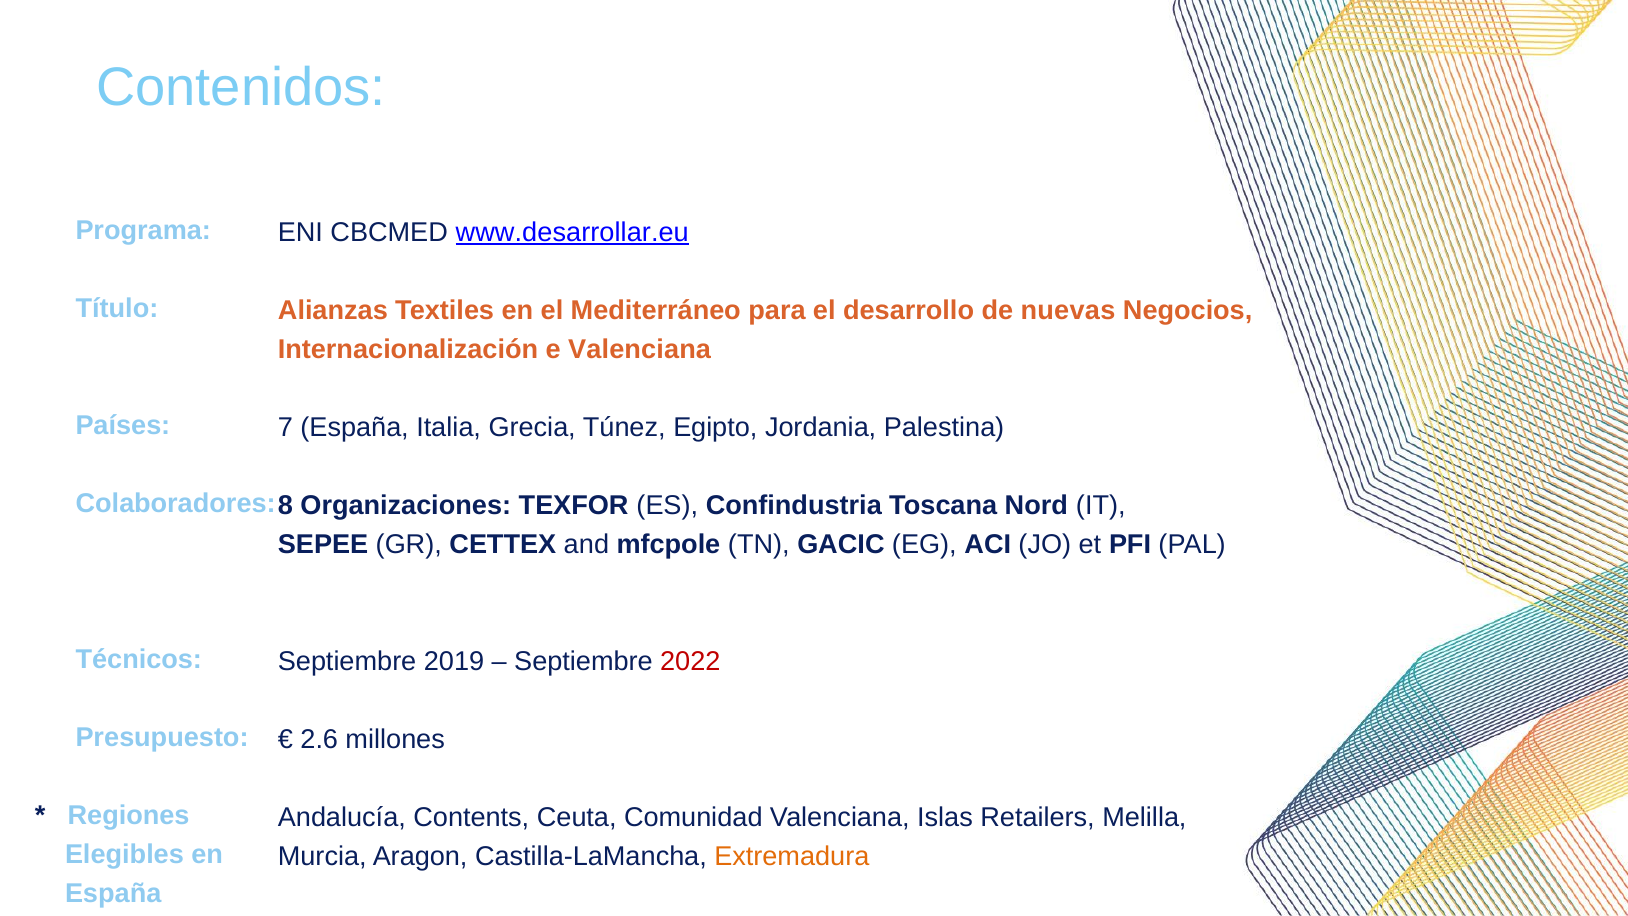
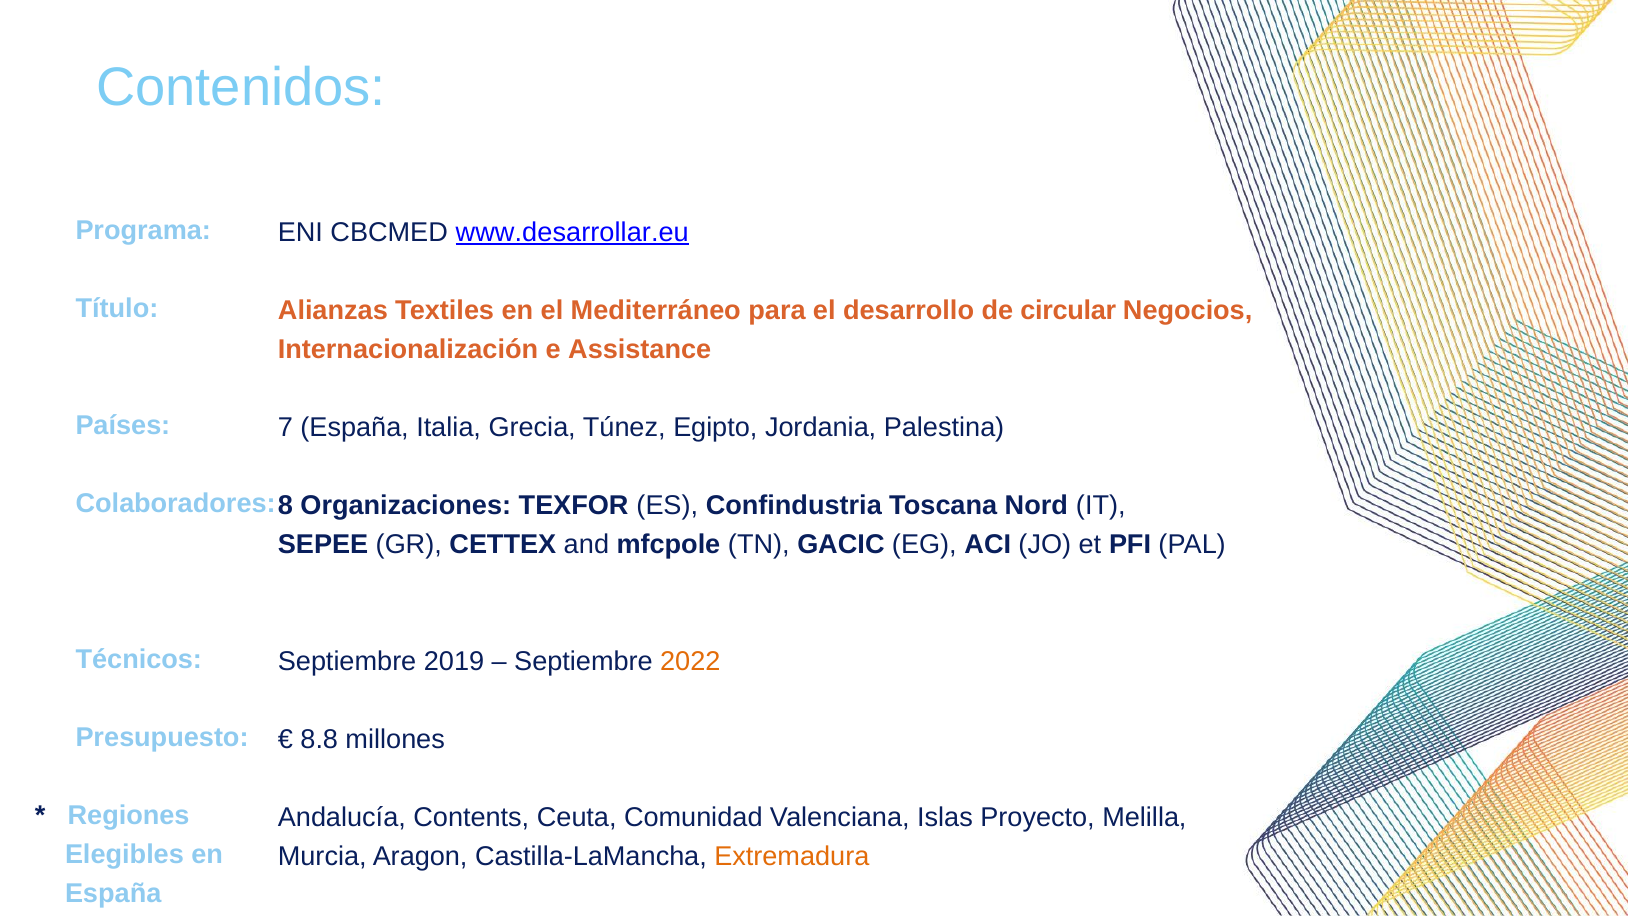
nuevas: nuevas -> circular (1068, 310)
e Valenciana: Valenciana -> Assistance (640, 349)
2022 colour: red -> orange (690, 661)
2.6: 2.6 -> 8.8 (319, 740)
Retailers: Retailers -> Proyecto (1038, 818)
